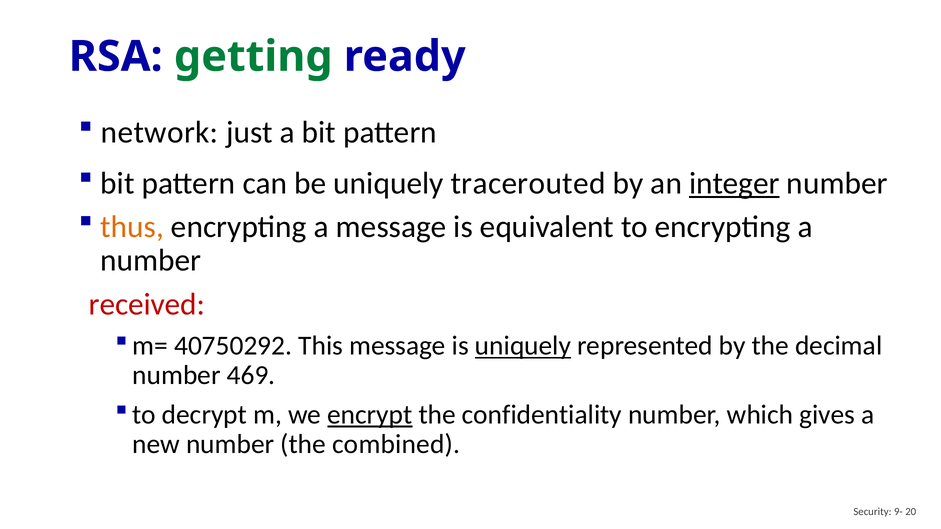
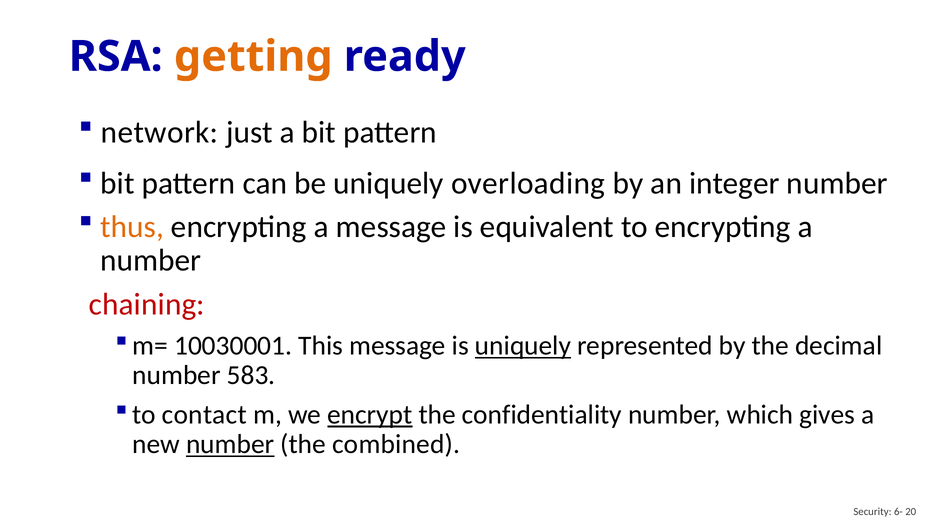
getting colour: green -> orange (253, 57)
tracerouted: tracerouted -> overloading (528, 184)
integer underline: present -> none (734, 184)
received: received -> chaining (147, 304)
40750292: 40750292 -> 10030001 (233, 346)
469: 469 -> 583 (251, 376)
decrypt: decrypt -> contact (204, 415)
number underline: none -> present (230, 445)
9-: 9- -> 6- (898, 512)
